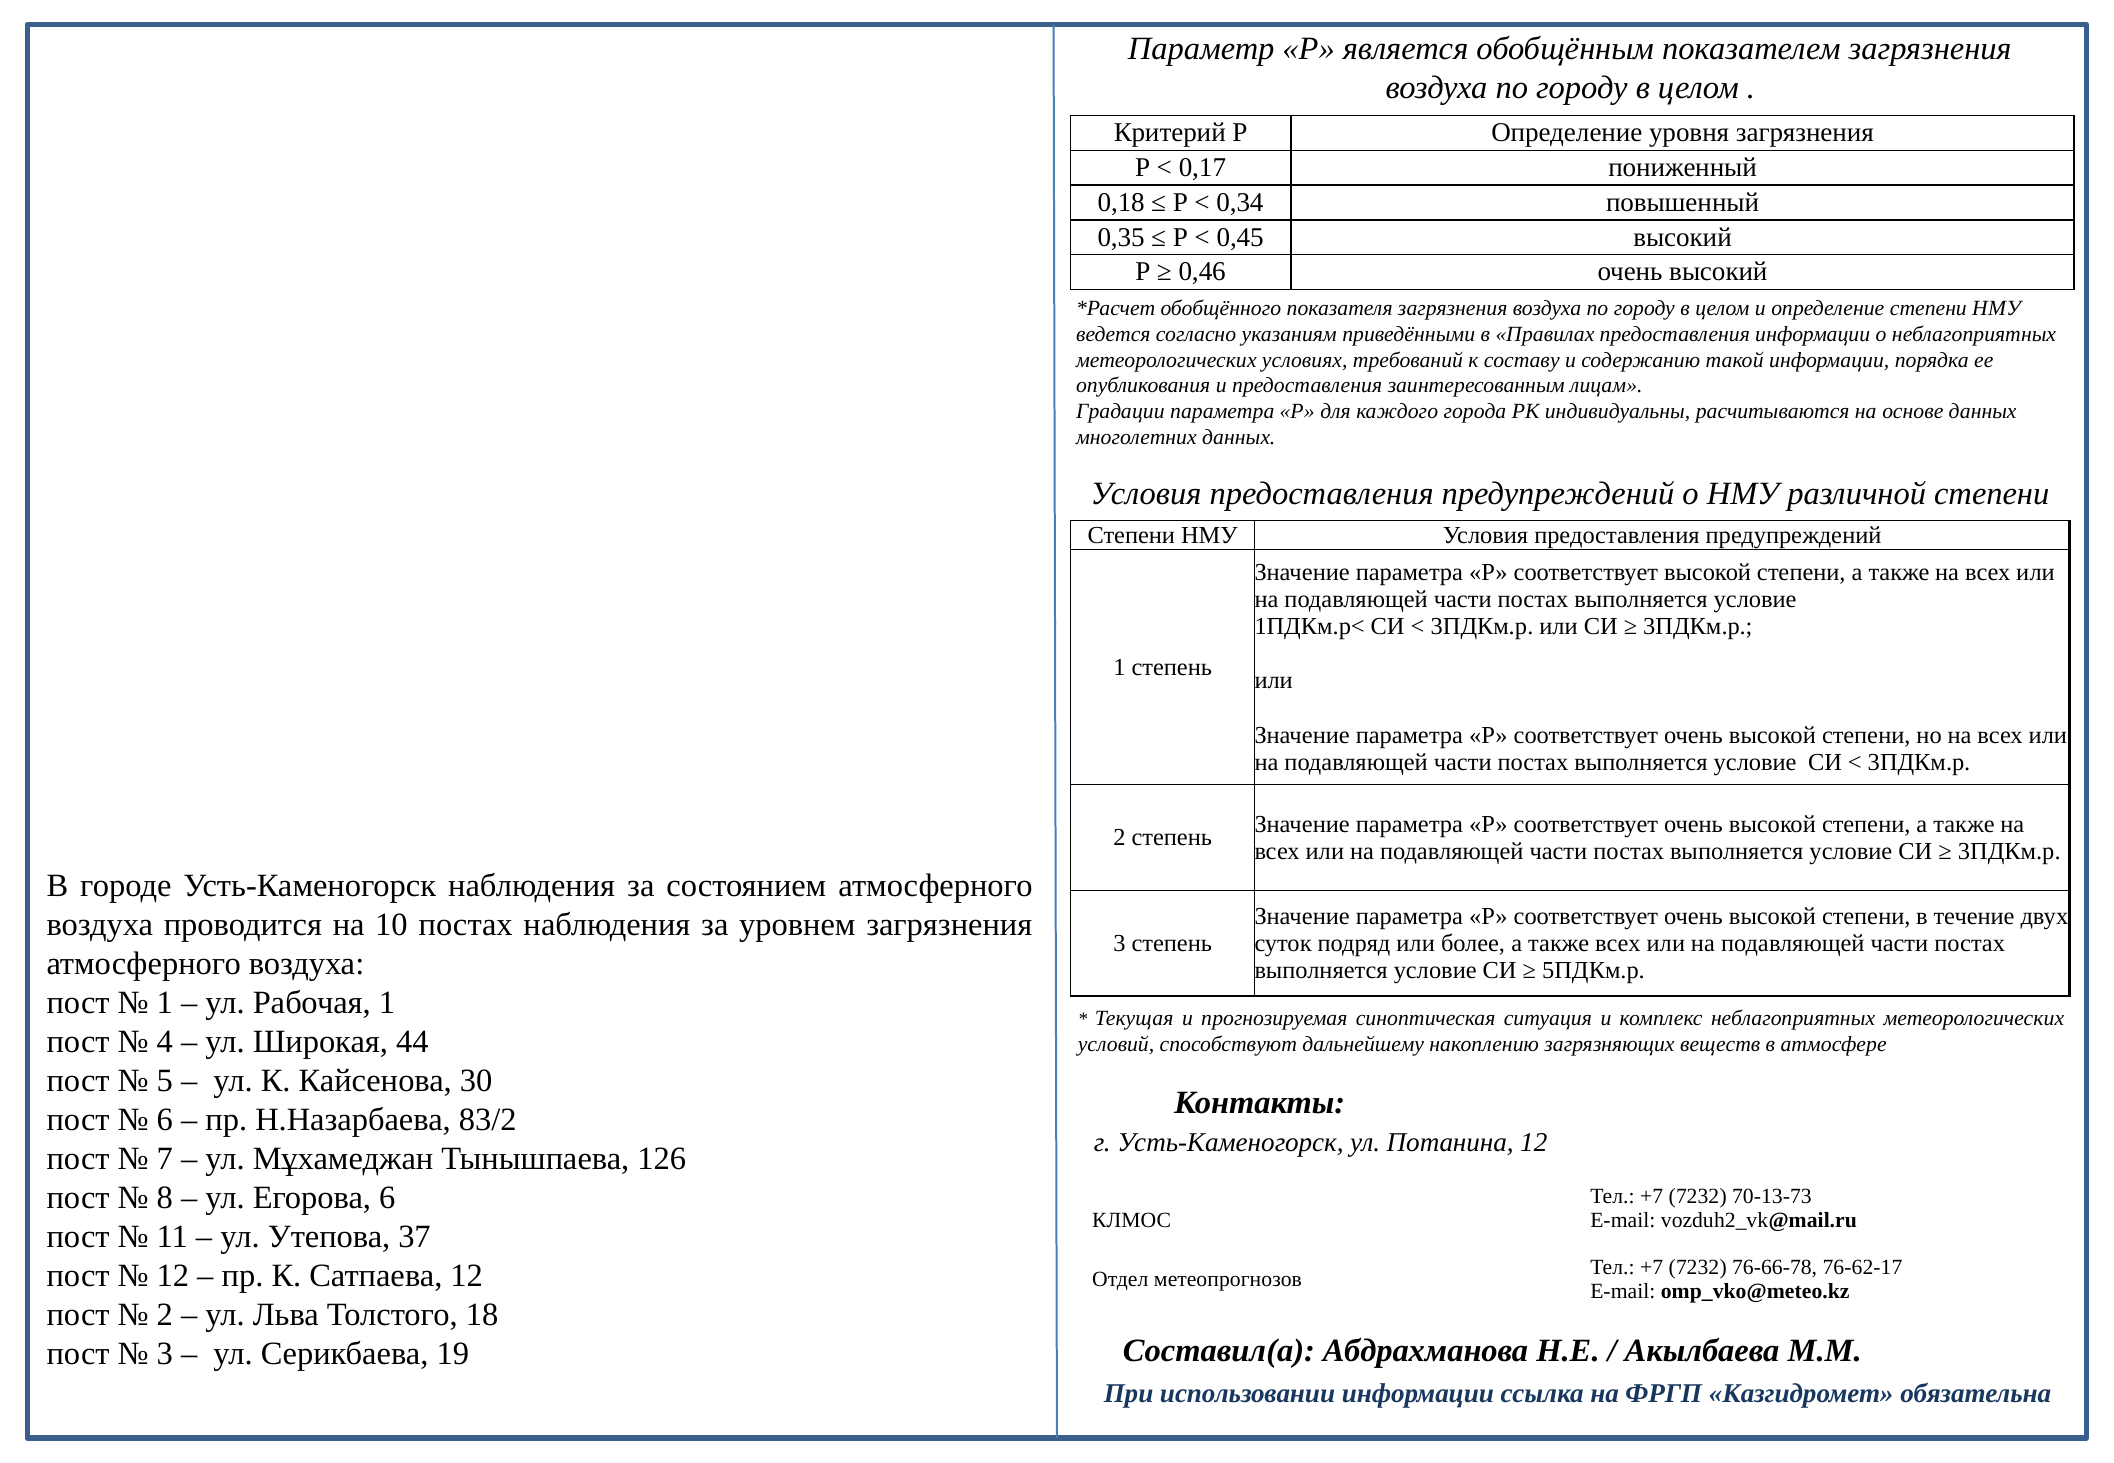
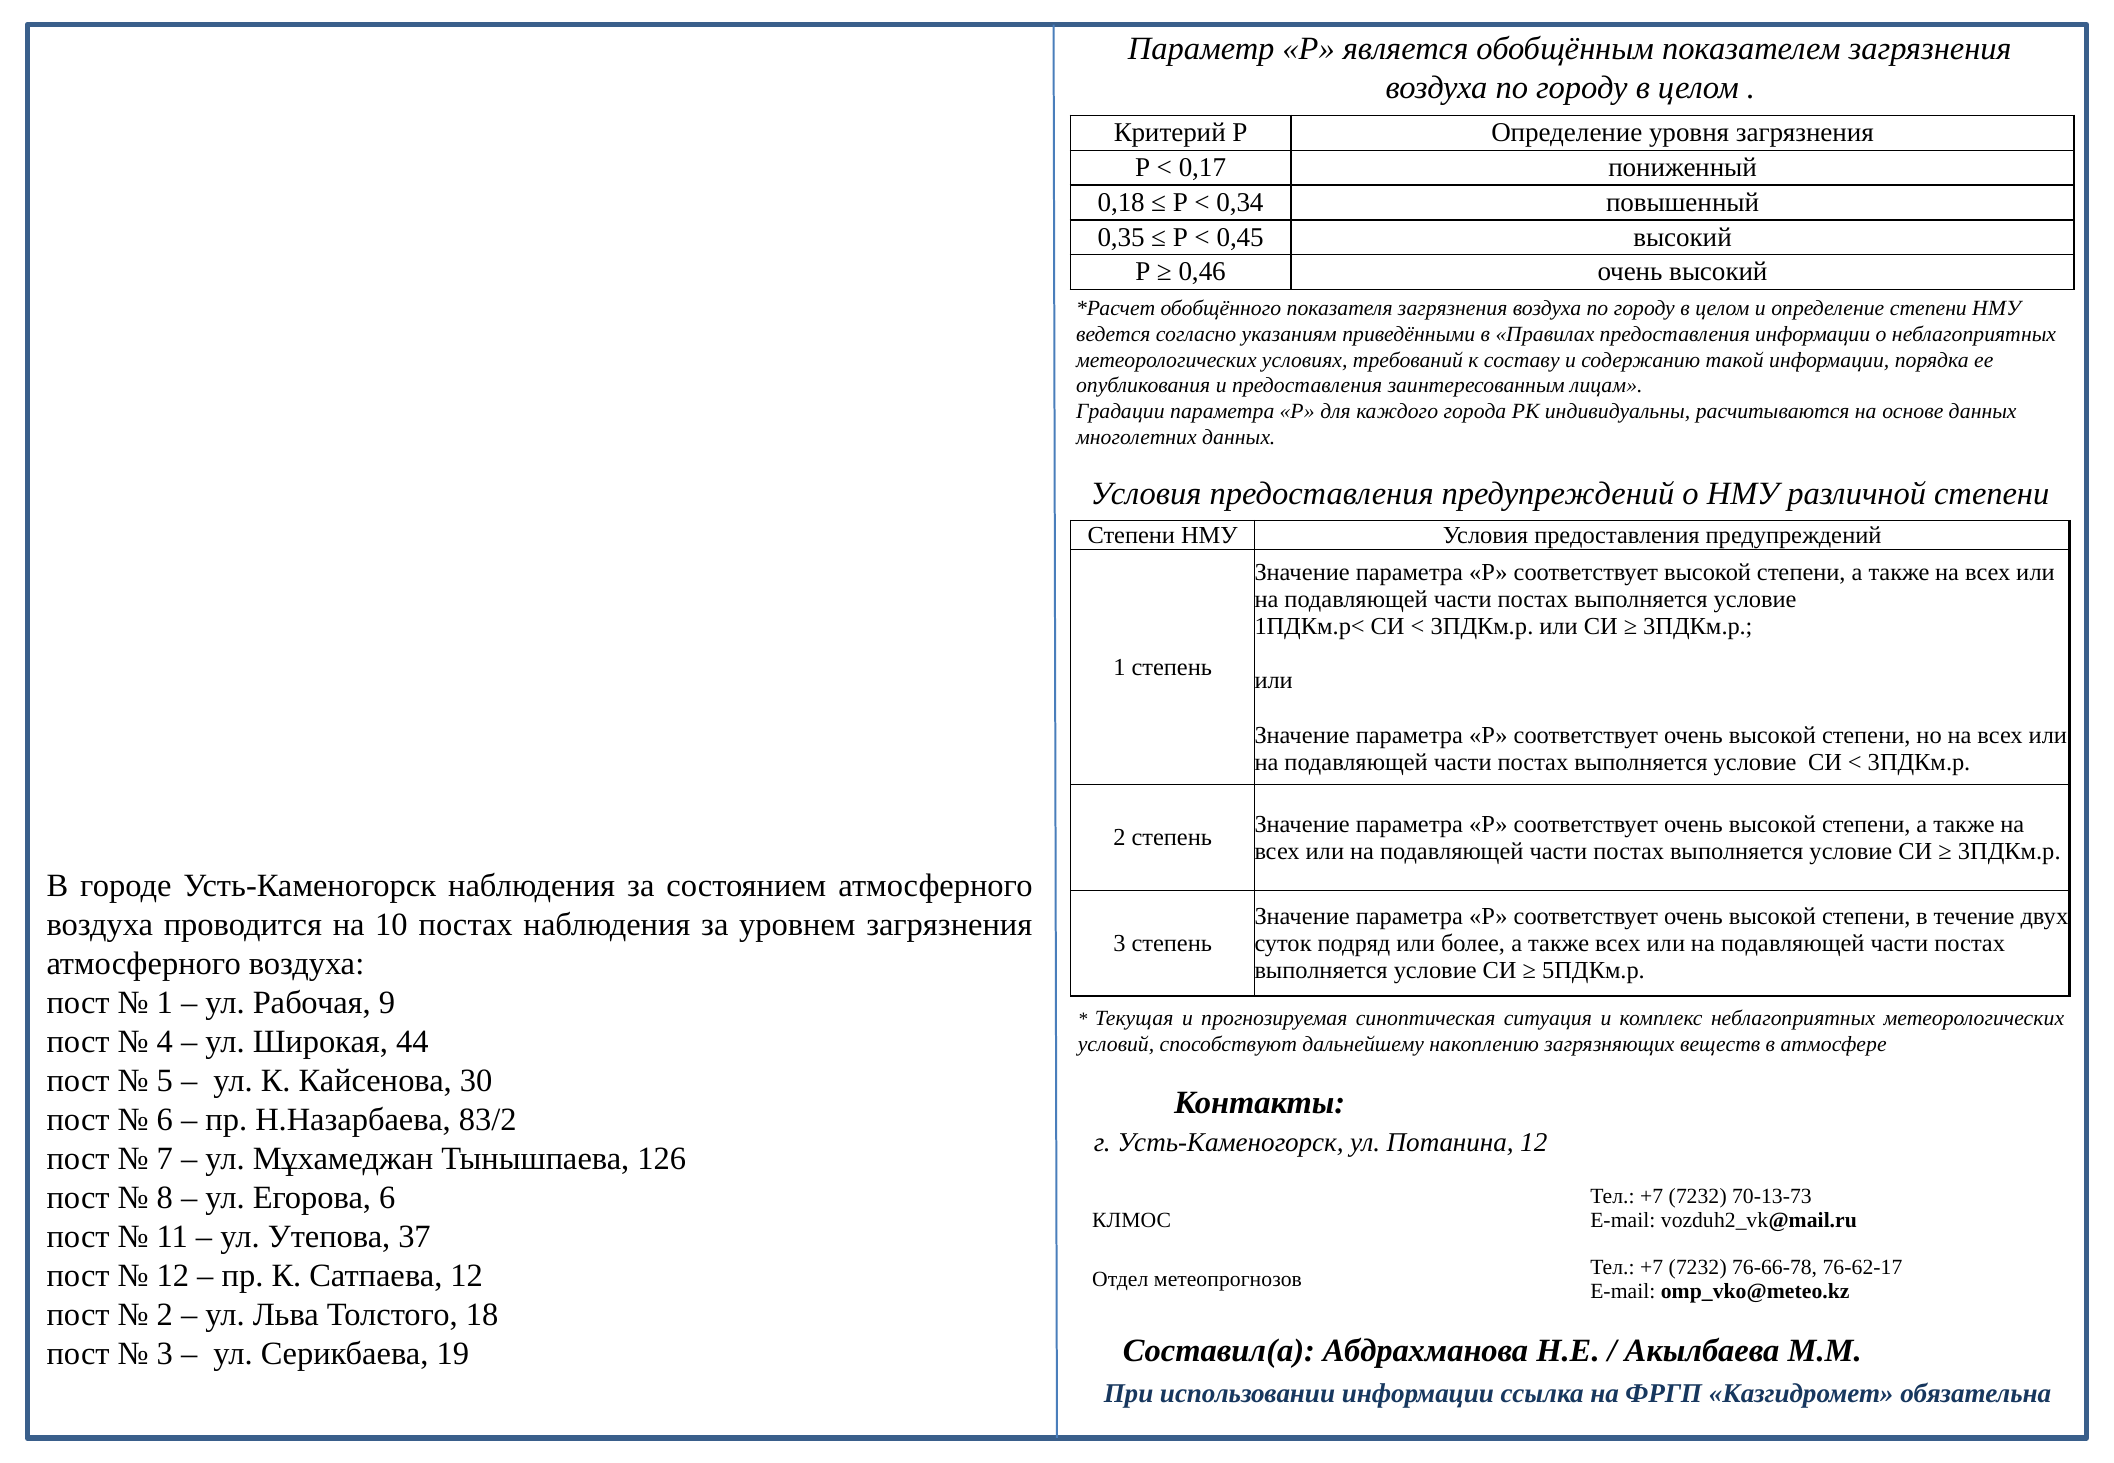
Рабочая 1: 1 -> 9 (387, 1003)
